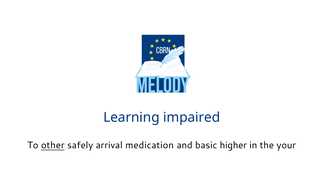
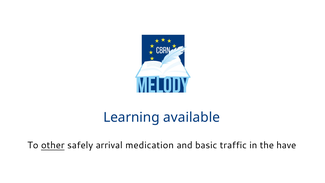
impaired: impaired -> available (192, 117)
higher: higher -> traffic (233, 145)
your: your -> have (286, 145)
